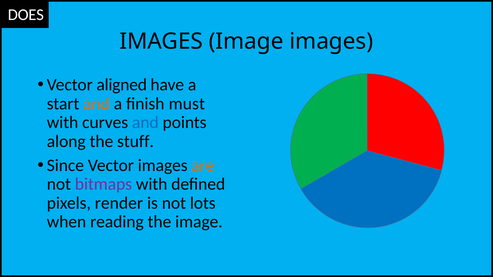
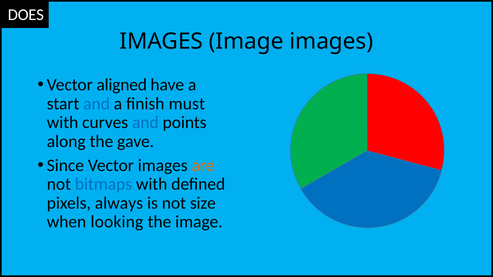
and colour: orange -> blue (97, 104)
stuff: stuff -> gave (136, 142)
bitmaps colour: purple -> blue (103, 184)
render: render -> always (119, 203)
lots: lots -> size (203, 203)
reading: reading -> looking (117, 222)
